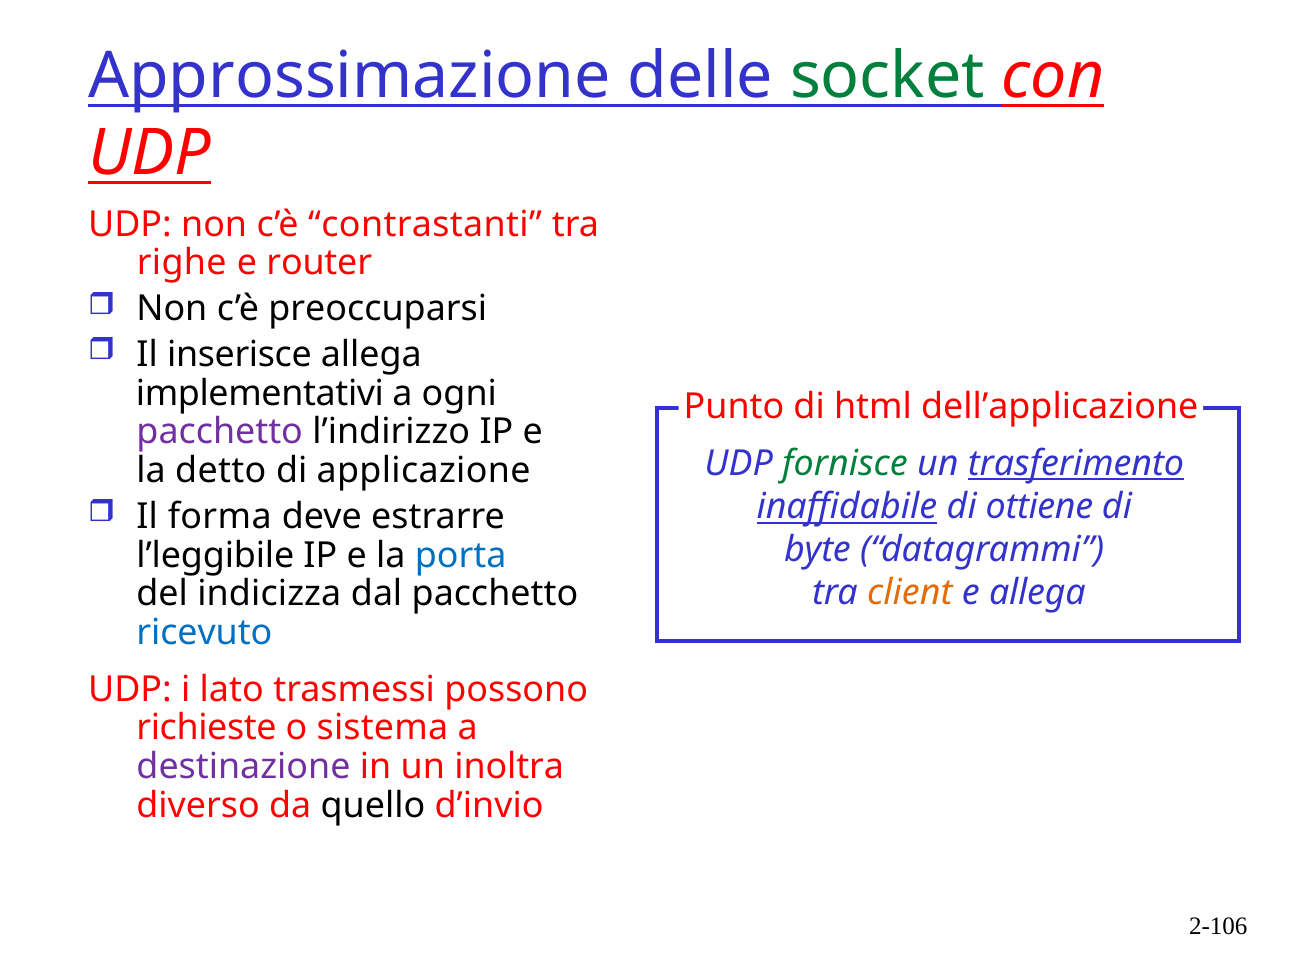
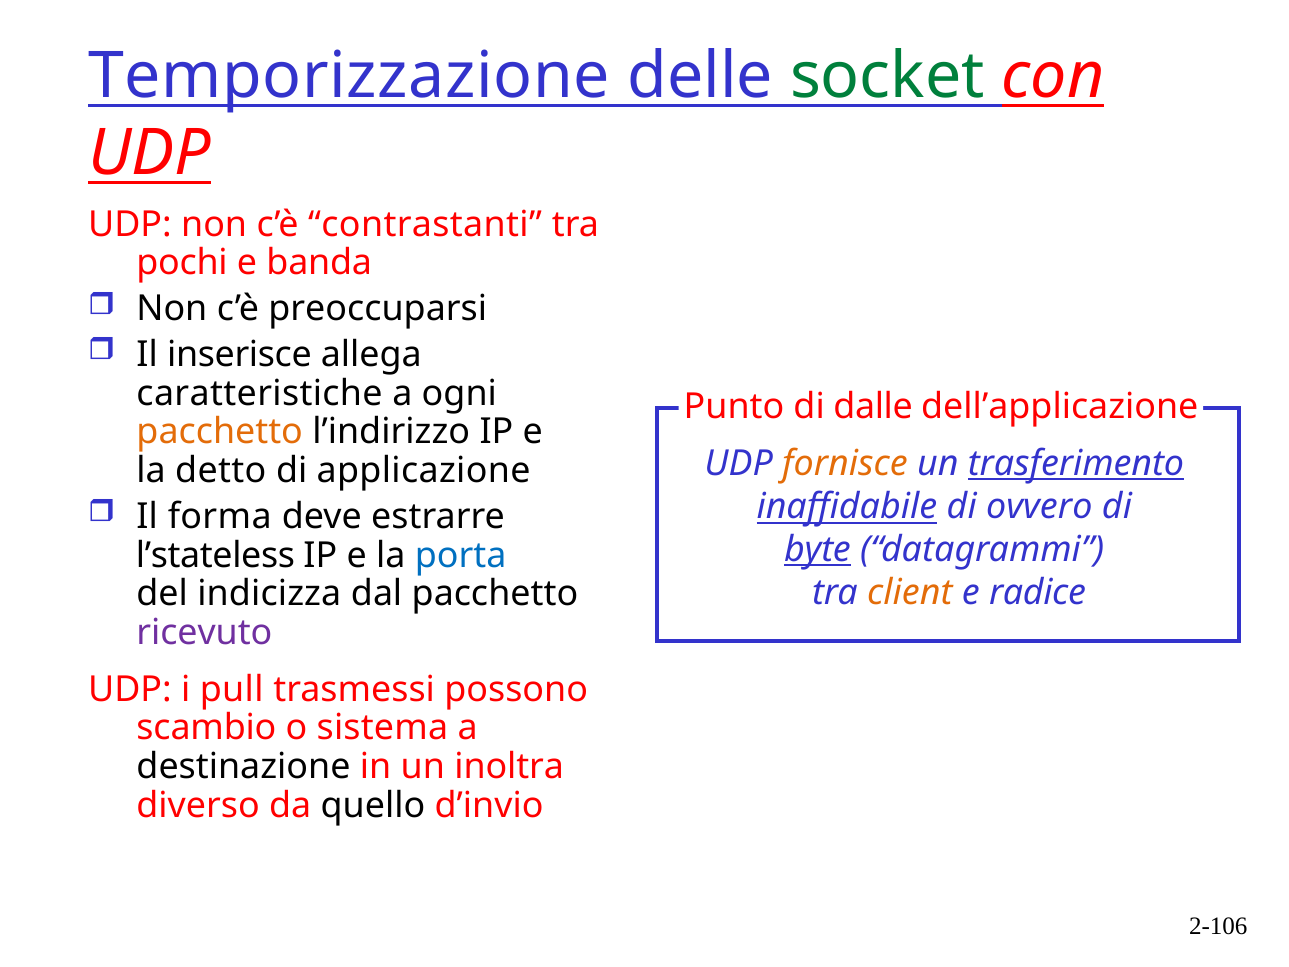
Approssimazione: Approssimazione -> Temporizzazione (349, 76)
righe: righe -> pochi (182, 263)
router: router -> banda (319, 263)
implementativi: implementativi -> caratteristiche (260, 393)
html: html -> dalle (873, 407)
pacchetto colour: purple -> orange (220, 432)
fornisce colour: green -> orange (845, 464)
ottiene: ottiene -> ovvero (1039, 507)
byte underline: none -> present (818, 550)
l’leggibile: l’leggibile -> l’stateless (215, 555)
e allega: allega -> radice (1037, 593)
ricevuto colour: blue -> purple (204, 632)
lato: lato -> pull (232, 689)
richieste: richieste -> scambio (206, 728)
destinazione colour: purple -> black (243, 766)
